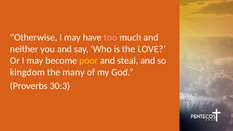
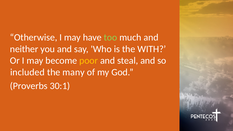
too colour: pink -> light green (110, 37)
LOVE: LOVE -> WITH (152, 49)
kingdom: kingdom -> included (27, 72)
30:3: 30:3 -> 30:1 (60, 86)
